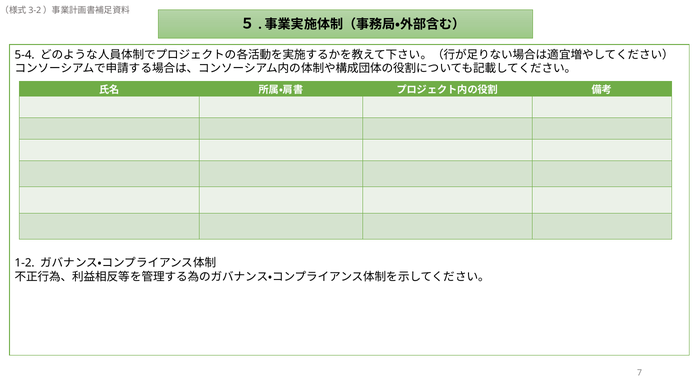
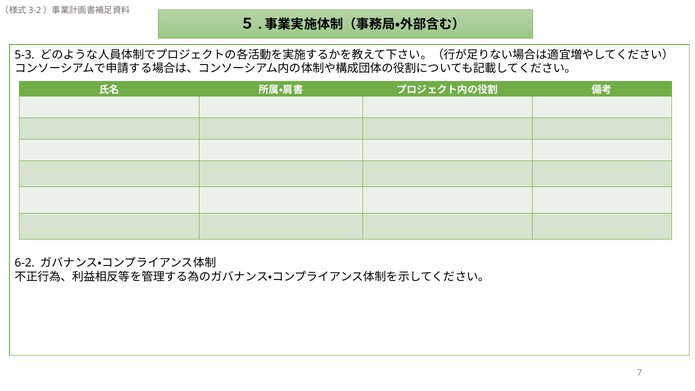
5-4: 5-4 -> 5-3 (25, 55)
1-2: 1-2 -> 6-2 (25, 263)
